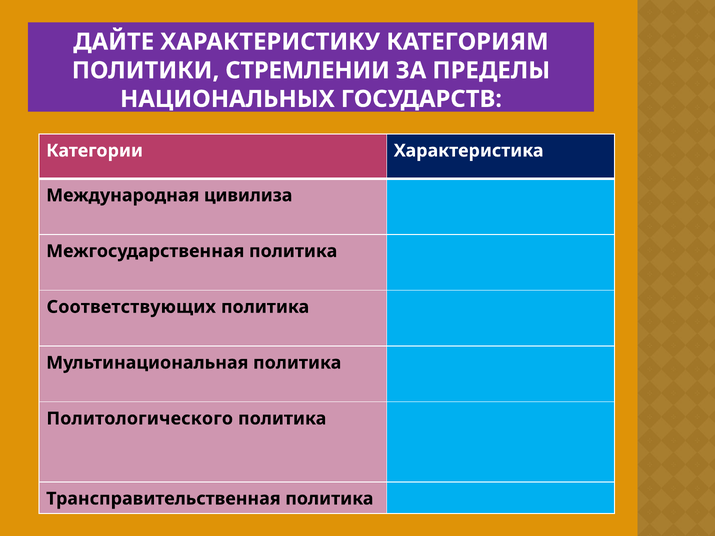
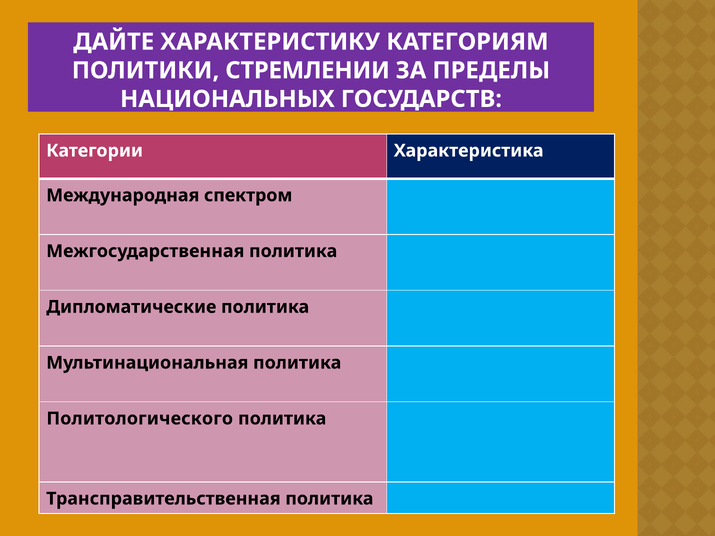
цивилиза: цивилиза -> спектром (248, 195)
Соответствующих: Соответствующих -> Дипломатические (131, 307)
